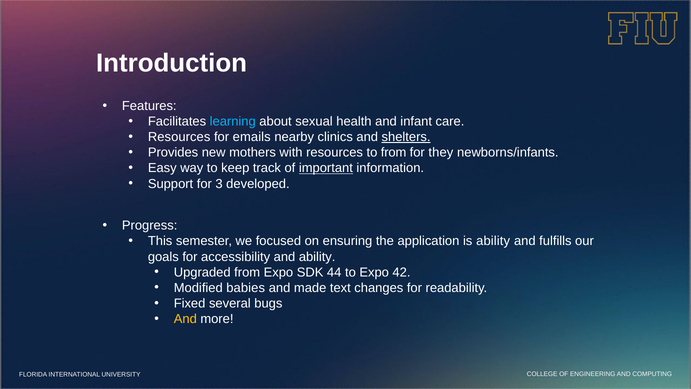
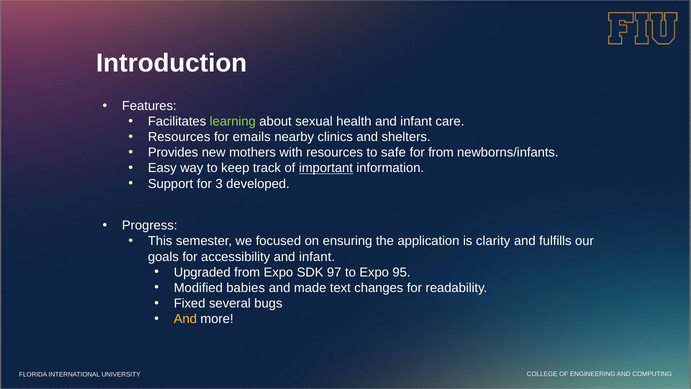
learning colour: light blue -> light green (233, 121)
shelters underline: present -> none (406, 137)
to from: from -> safe (393, 152)
for they: they -> from (441, 152)
is ability: ability -> clarity (493, 241)
accessibility and ability: ability -> infant (317, 257)
44: 44 -> 97 (334, 272)
42: 42 -> 95 (401, 272)
